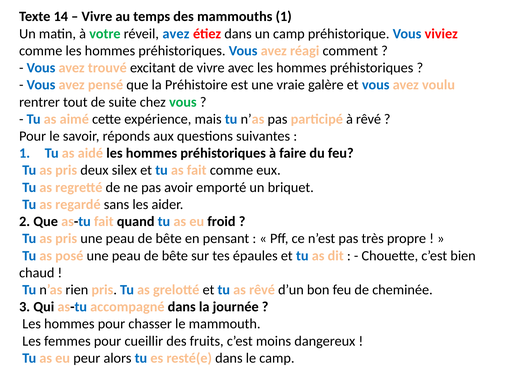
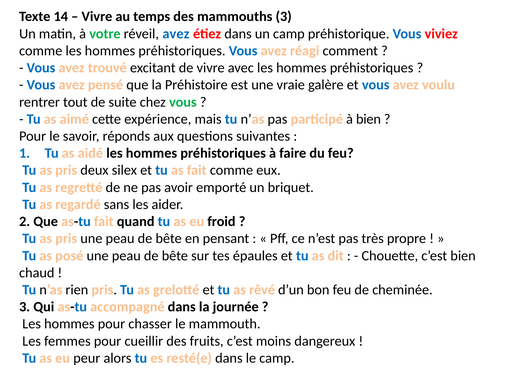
mammouths 1: 1 -> 3 (284, 17)
à rêvé: rêvé -> bien (368, 119)
